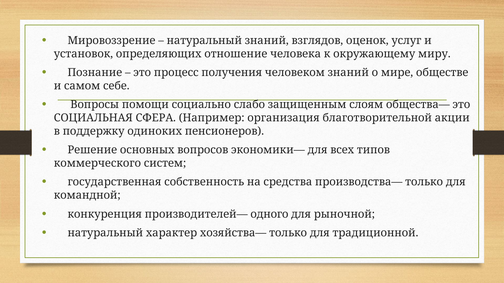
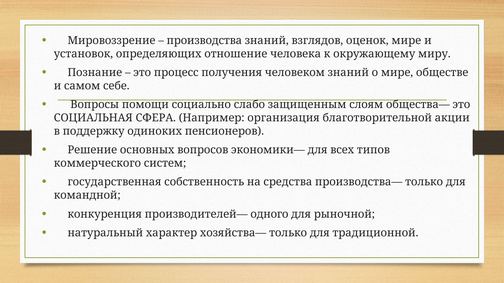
натуральный: натуральный -> производства (204, 41)
оценок услуг: услуг -> мире (406, 41)
